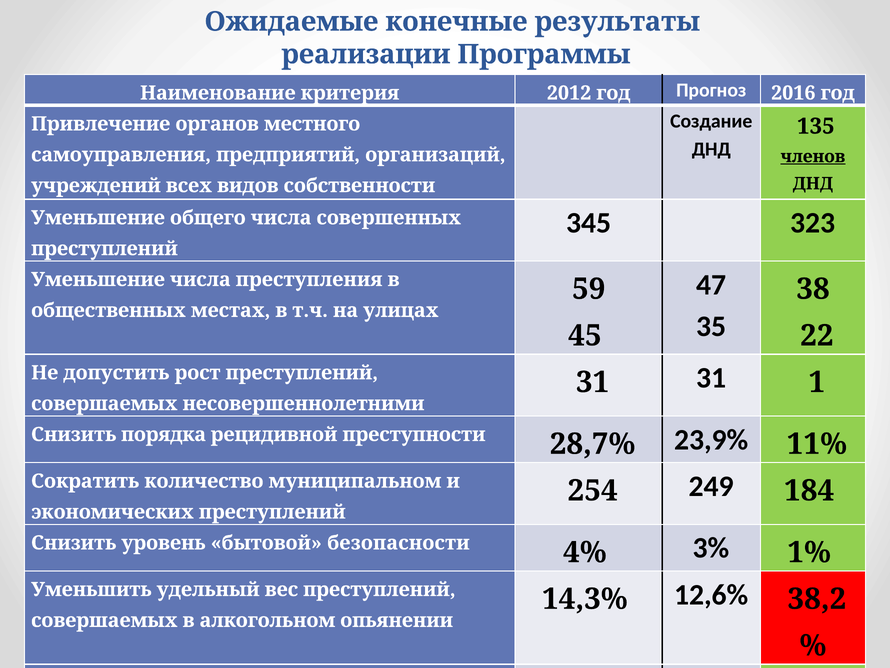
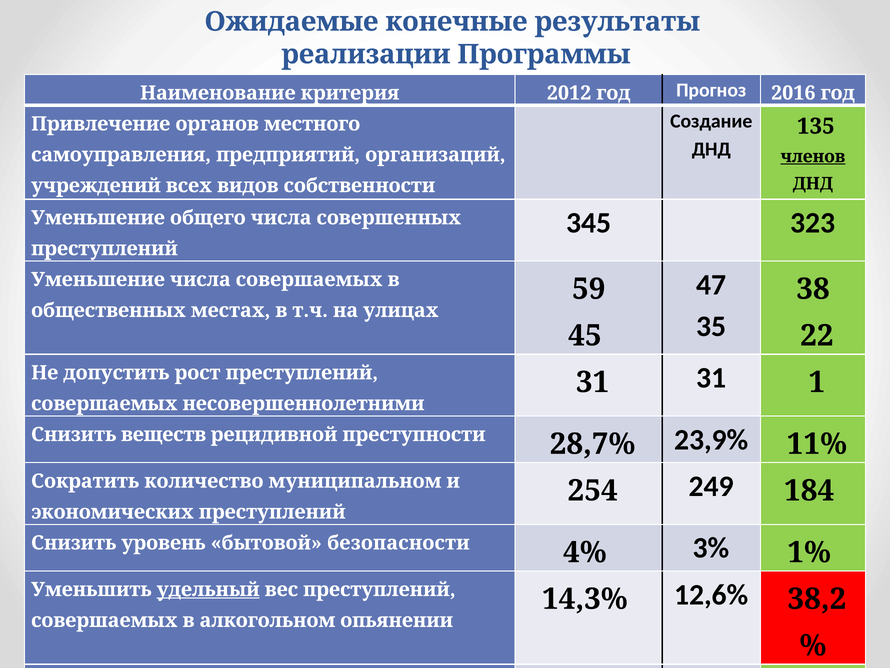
числа преступления: преступления -> совершаемых (309, 279)
Снизить порядка: порядка -> веществ (164, 434)
удельный underline: none -> present (208, 589)
